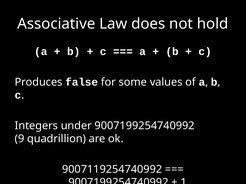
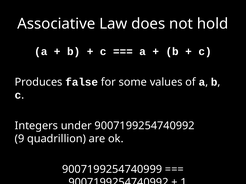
9007119254740992: 9007119254740992 -> 9007199254740999 (112, 170)
